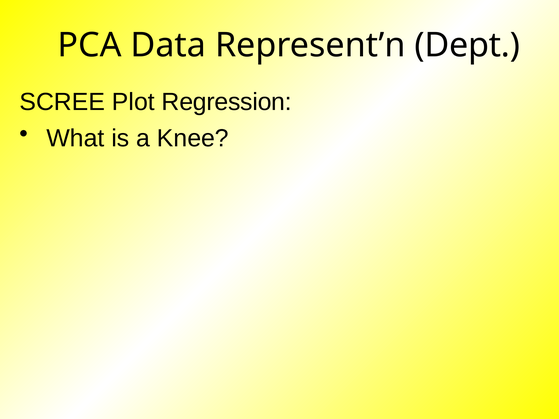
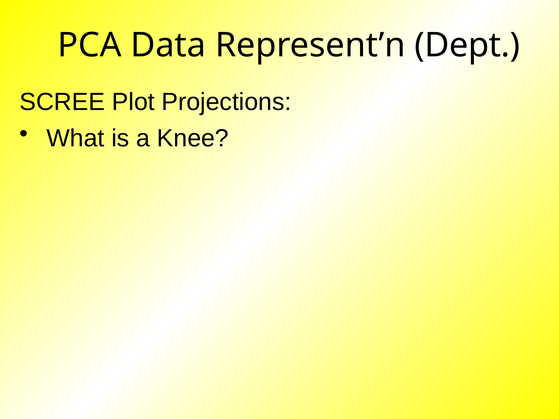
Regression: Regression -> Projections (227, 102)
